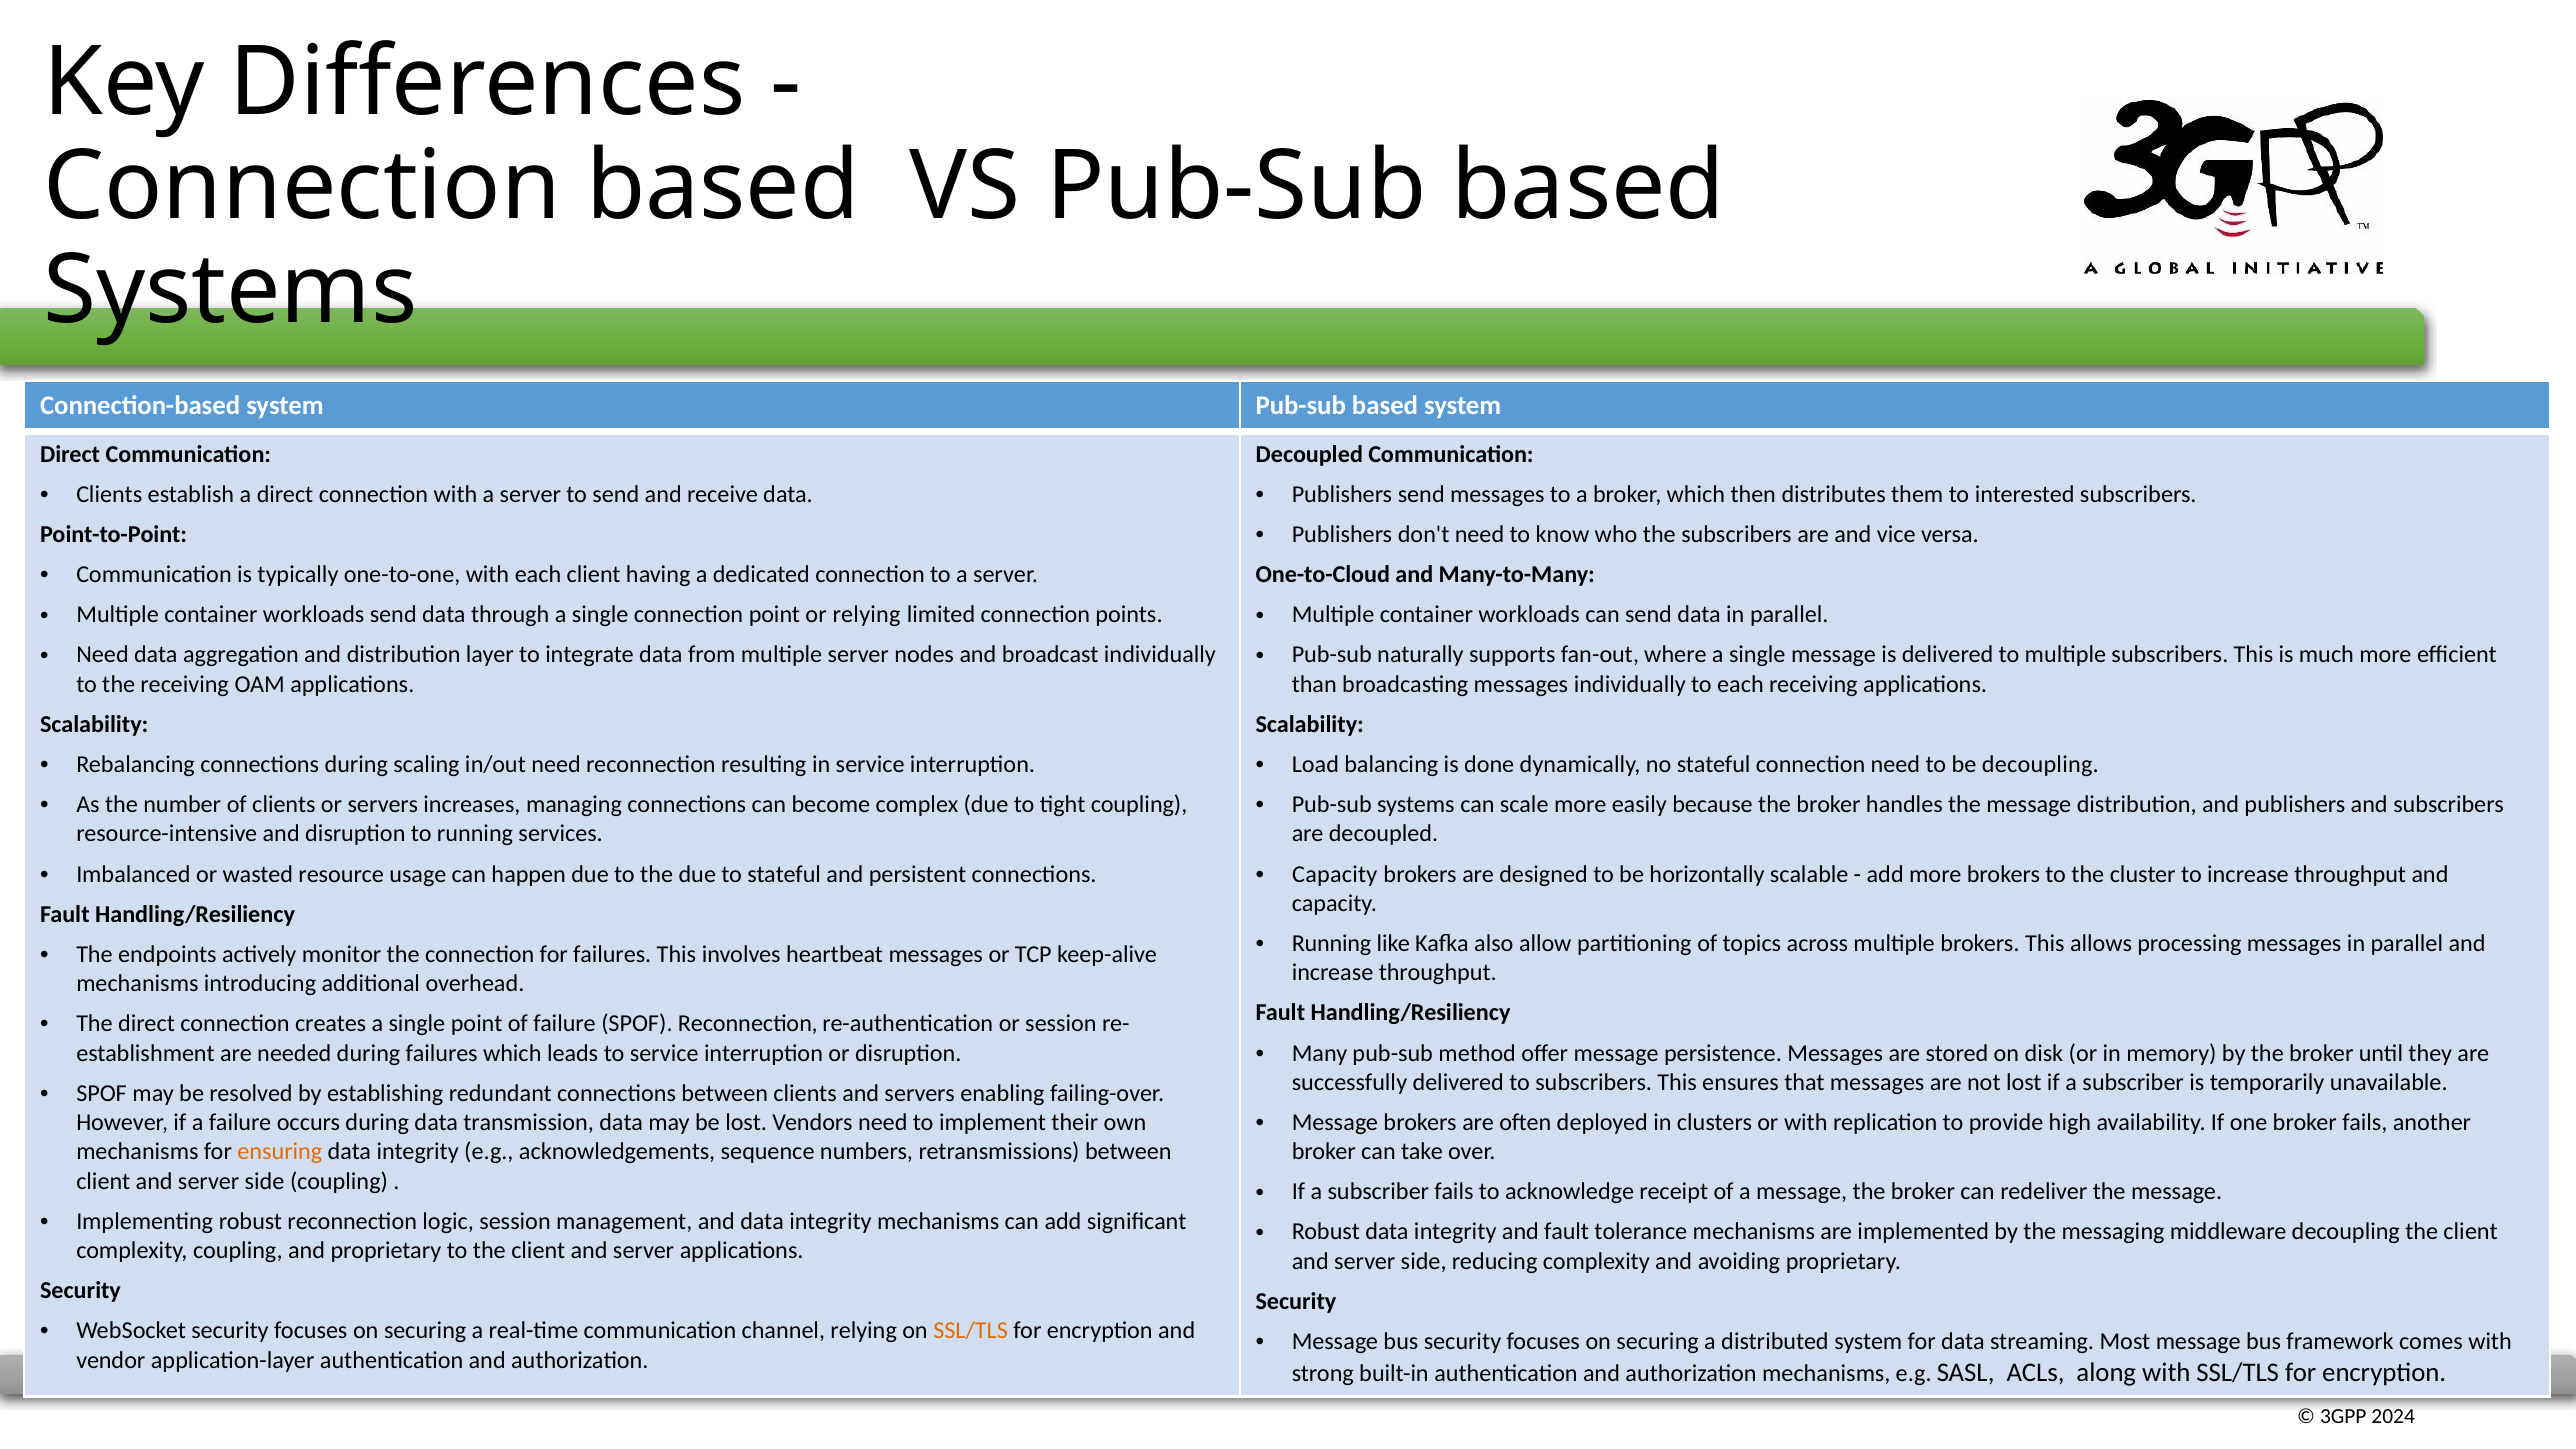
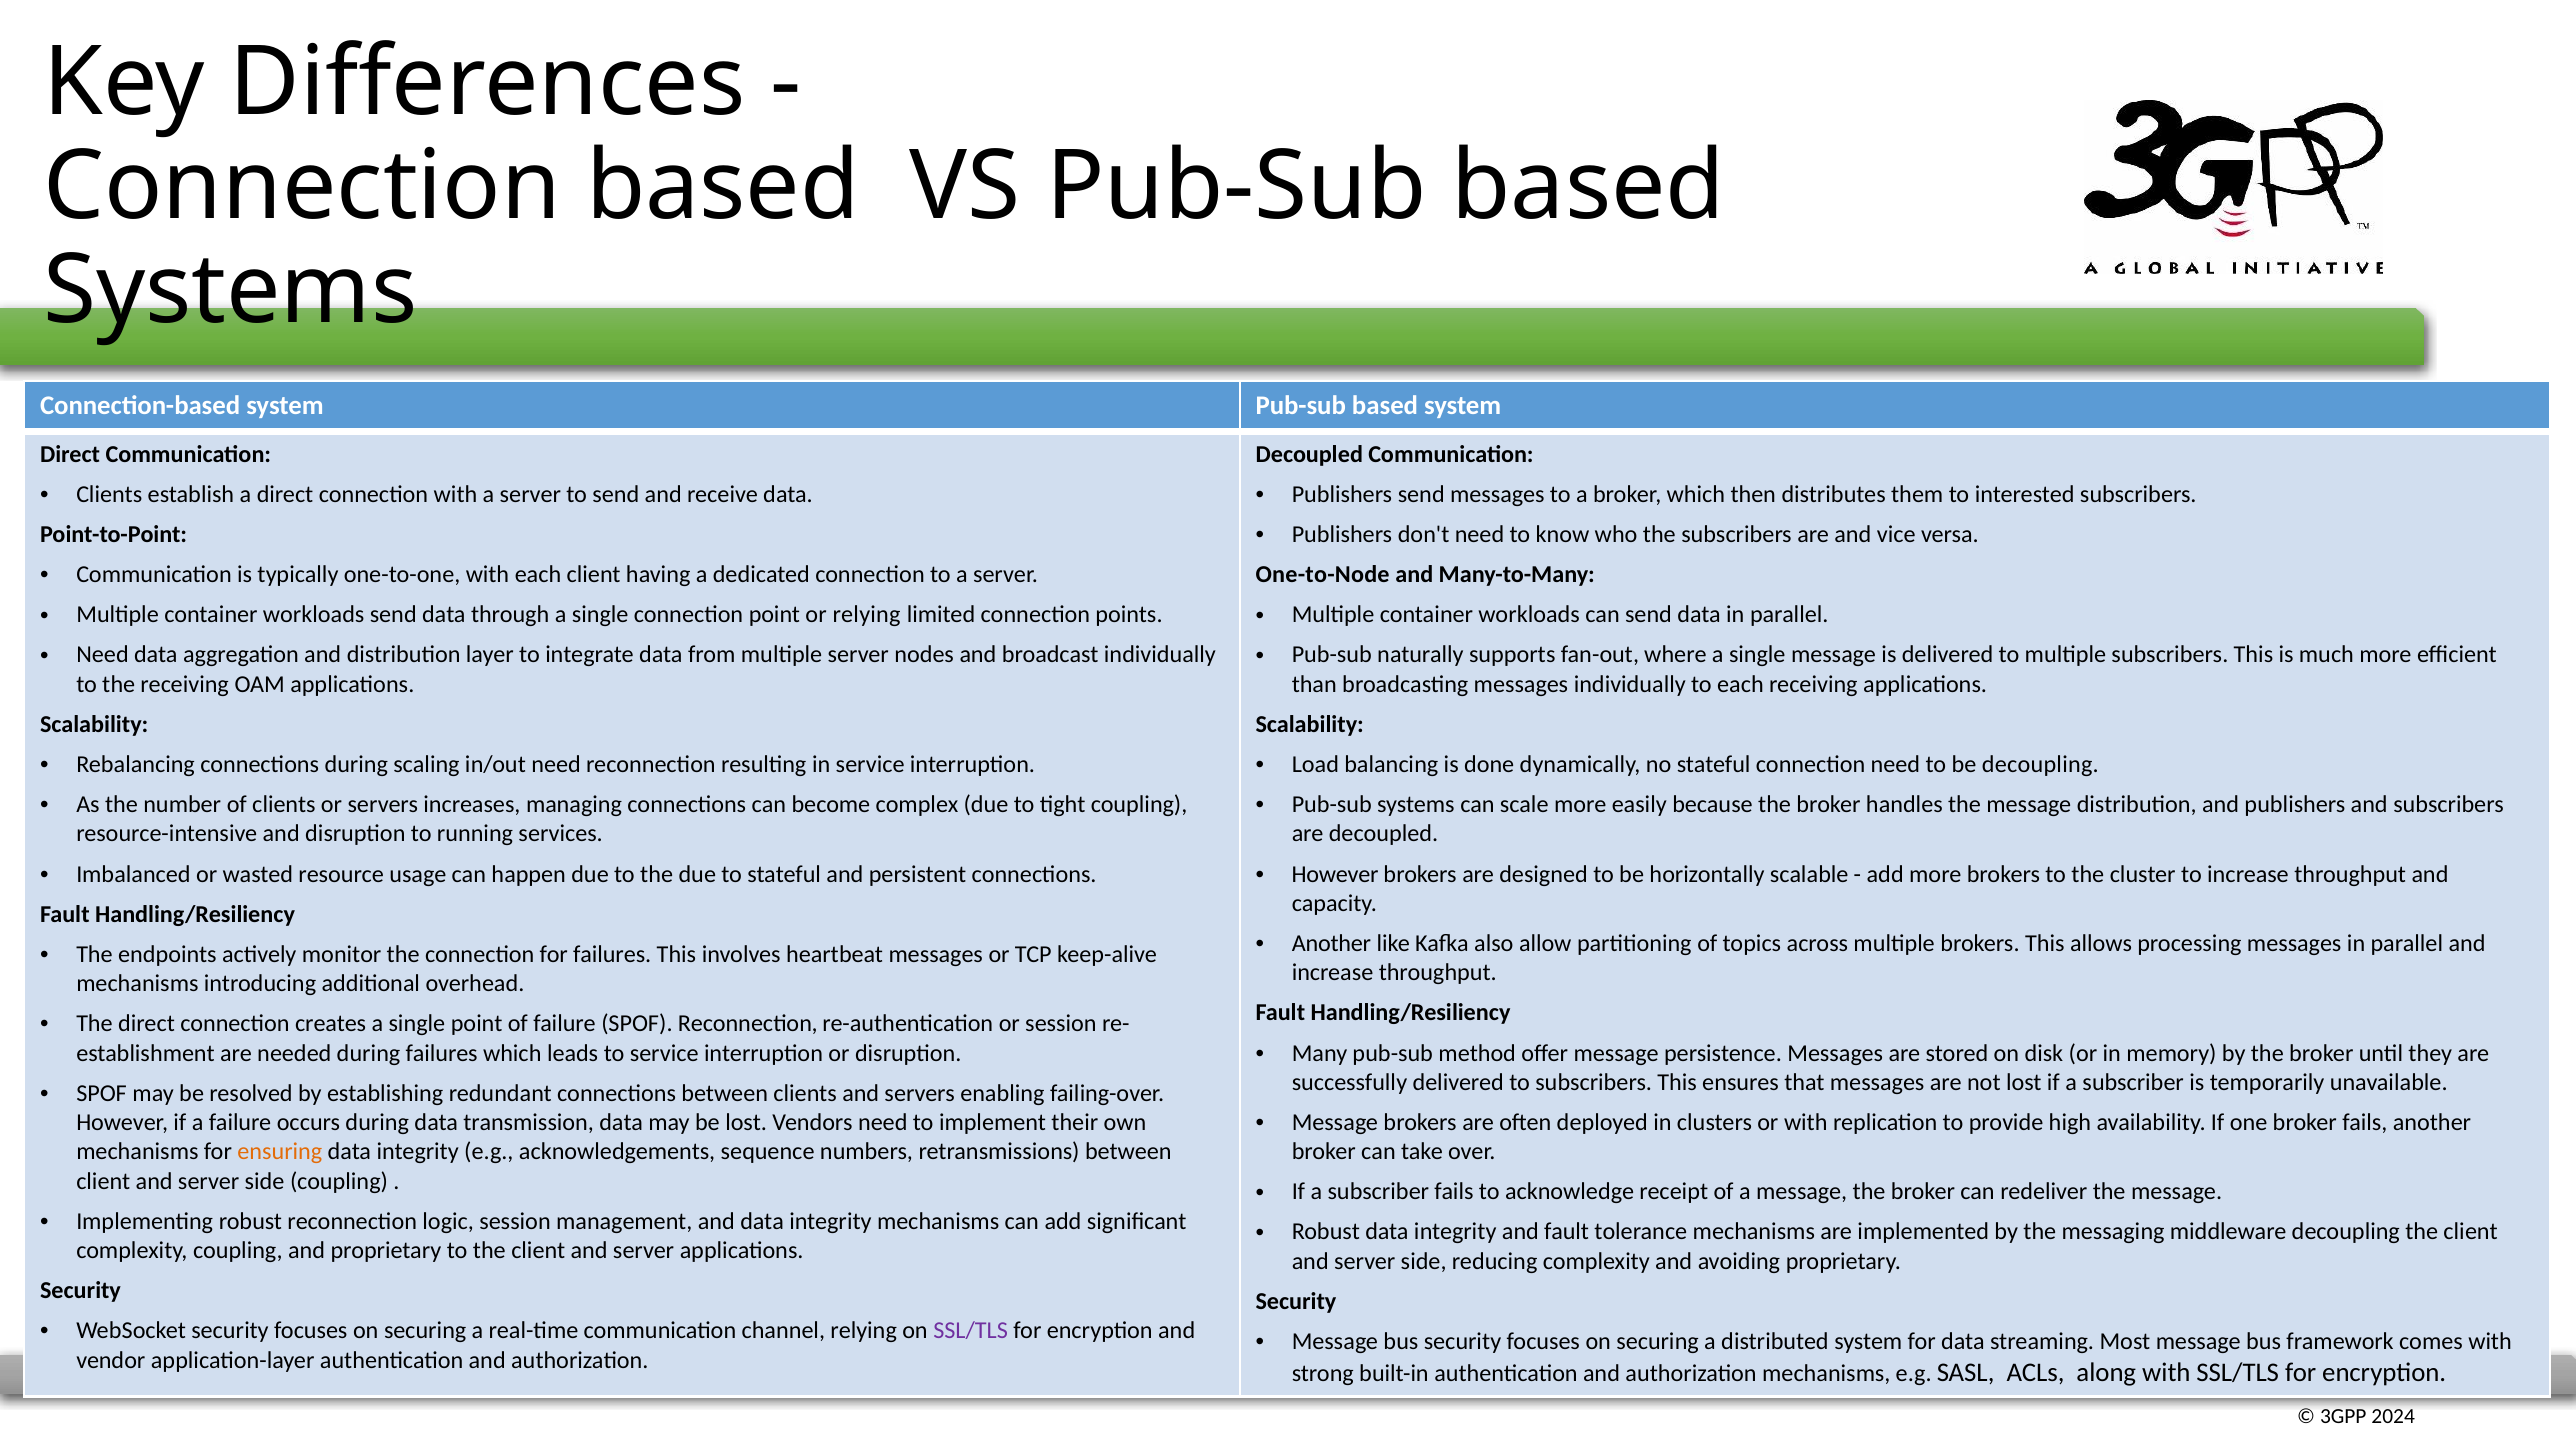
One-to-Cloud: One-to-Cloud -> One-to-Node (1323, 575)
Capacity: Capacity -> However (1335, 874)
Running: Running -> Another (1331, 943)
SSL/TLS colour: orange -> purple (971, 1331)
